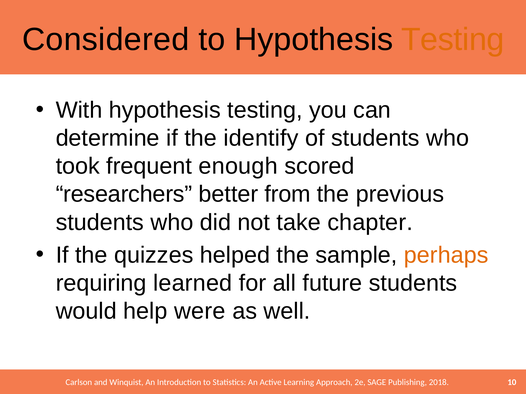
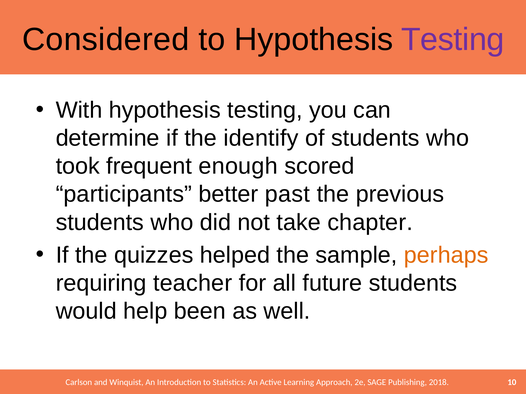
Testing colour: orange -> purple (453, 40)
researchers: researchers -> participants (124, 195)
from: from -> past (287, 195)
learned: learned -> teacher (193, 283)
were: were -> been (200, 311)
